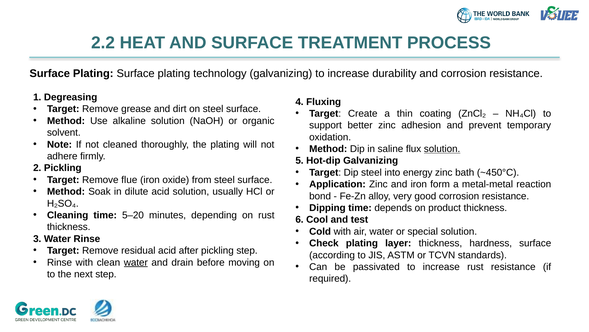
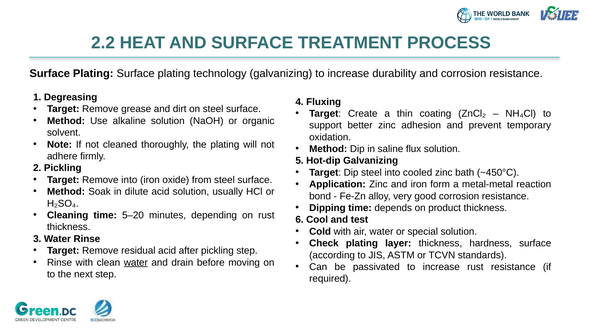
solution underline: present -> none (442, 149)
energy: energy -> cooled (418, 172)
Remove flue: flue -> into (129, 179)
